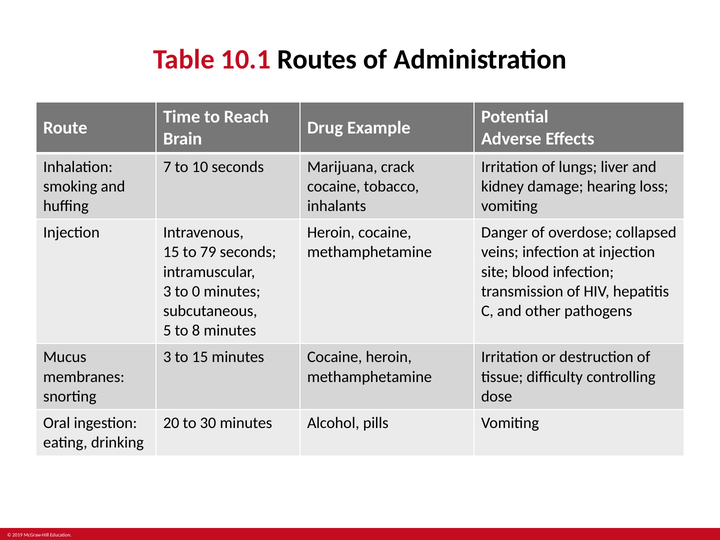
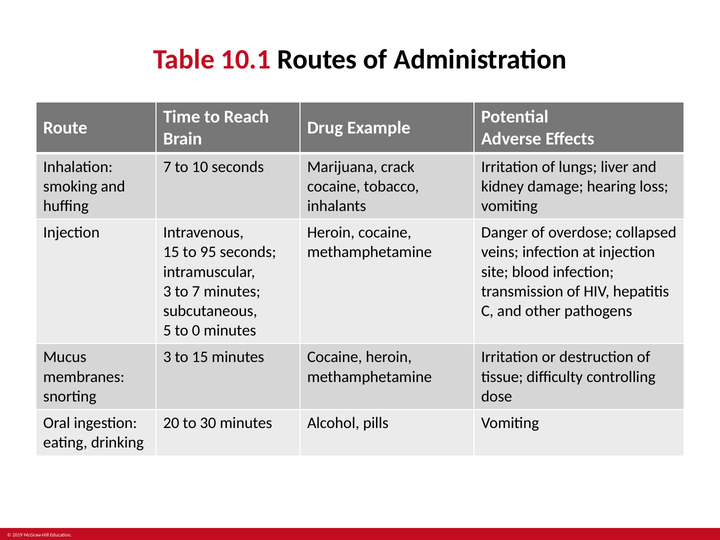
79: 79 -> 95 (208, 252)
to 0: 0 -> 7 (196, 291)
8: 8 -> 0 (196, 330)
